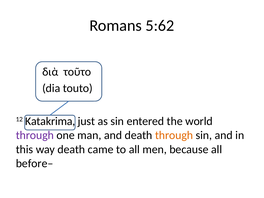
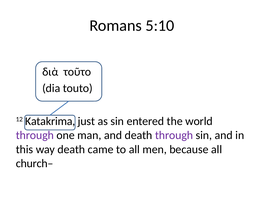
5:62: 5:62 -> 5:10 (160, 26)
through colour: orange -> purple (174, 135)
before–: before– -> church– (35, 163)
